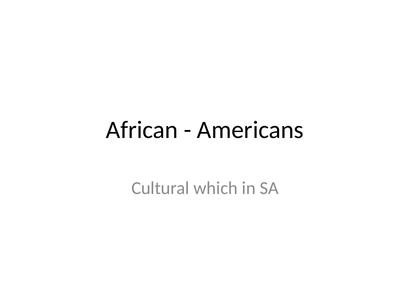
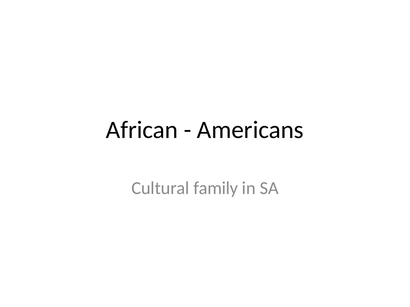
which: which -> family (216, 189)
